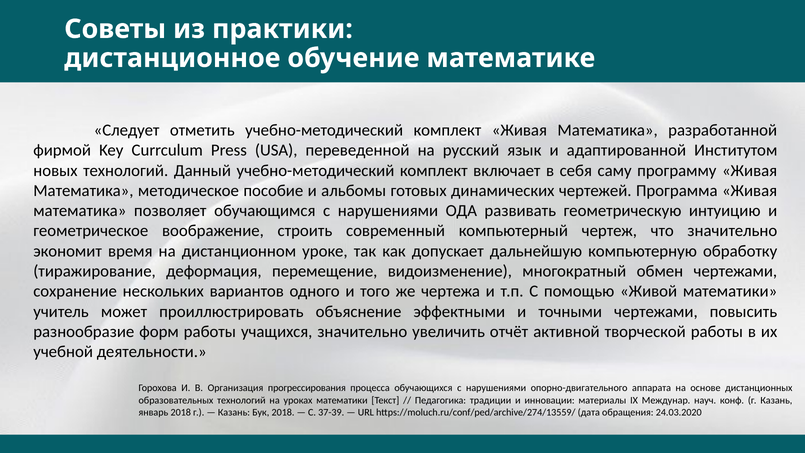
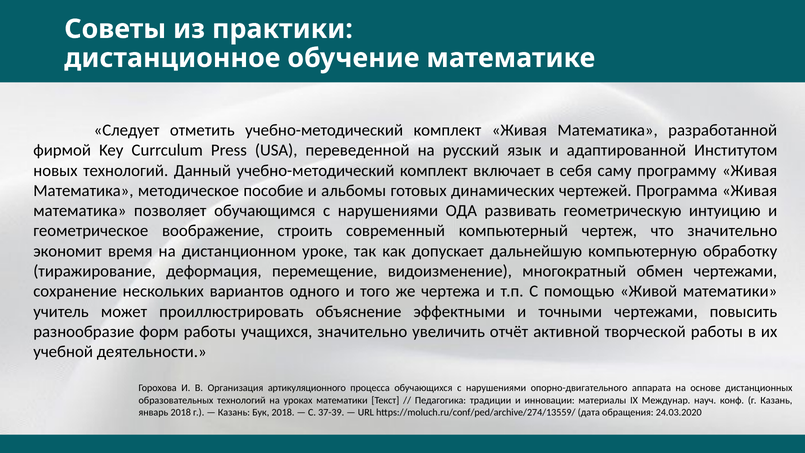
прогрессирования: прогрессирования -> артикуляционного (307, 388)
